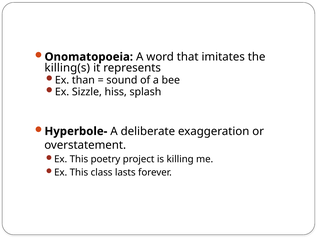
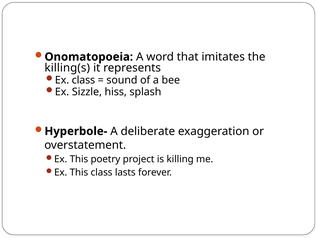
Ex than: than -> class (83, 80)
